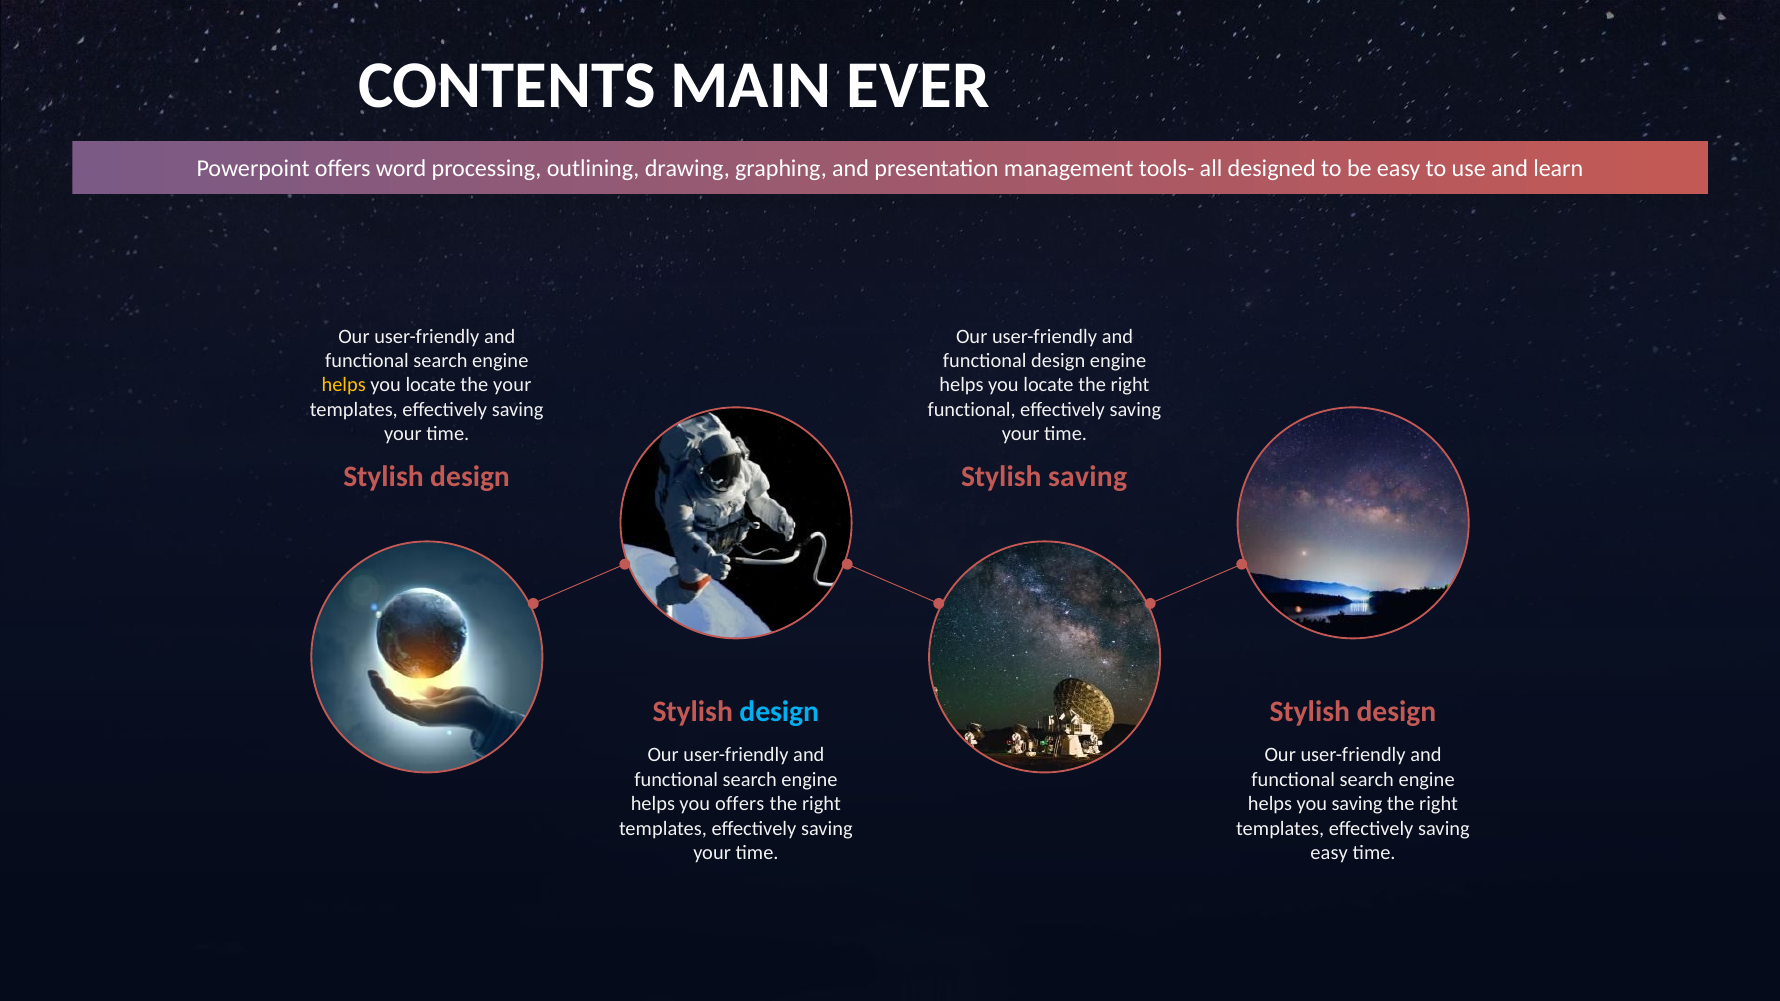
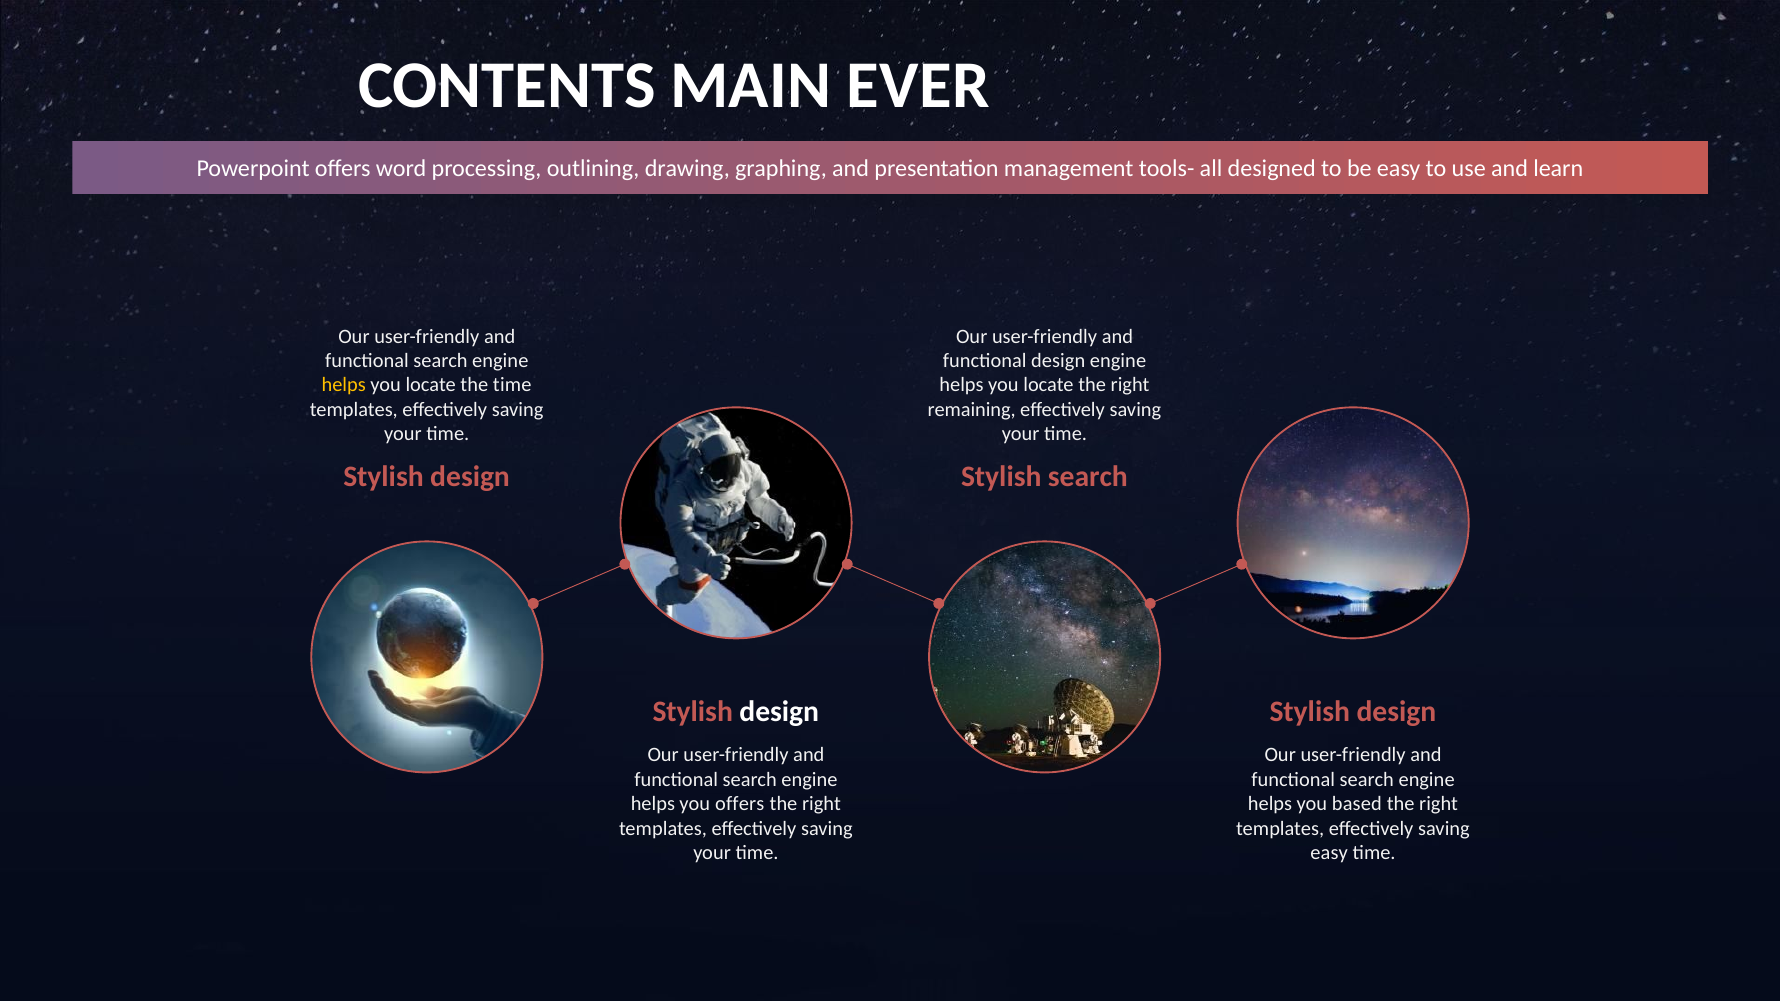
the your: your -> time (512, 385)
functional: functional -> remaining (972, 410)
Stylish saving: saving -> search (1088, 476)
design colour: light blue -> white (779, 712)
you saving: saving -> based (1357, 804)
